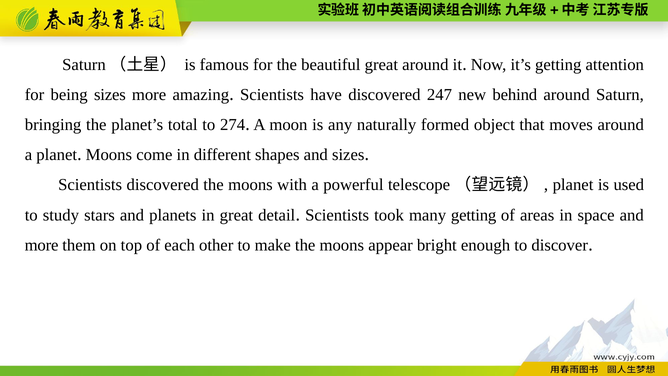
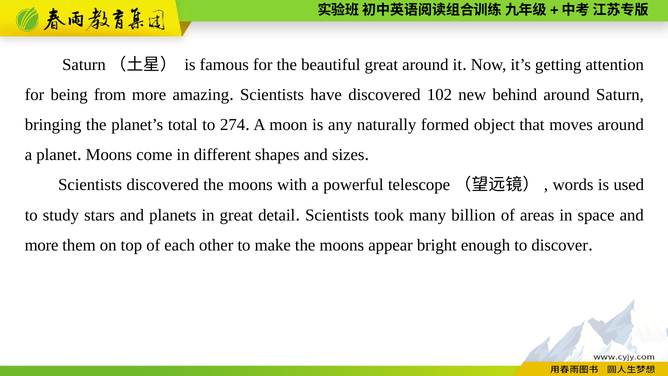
being sizes: sizes -> from (110, 95)
247: 247 -> 102 (439, 95)
planet: planet -> words (573, 185)
many getting: getting -> billion (473, 215)
